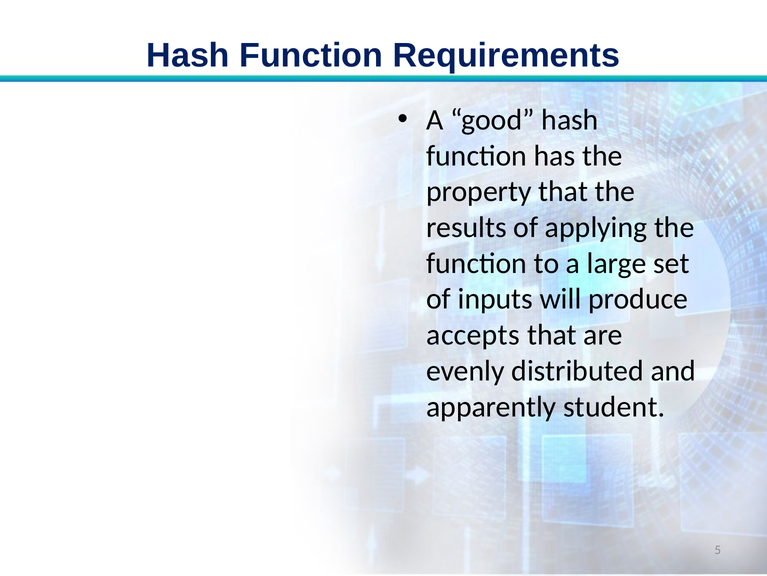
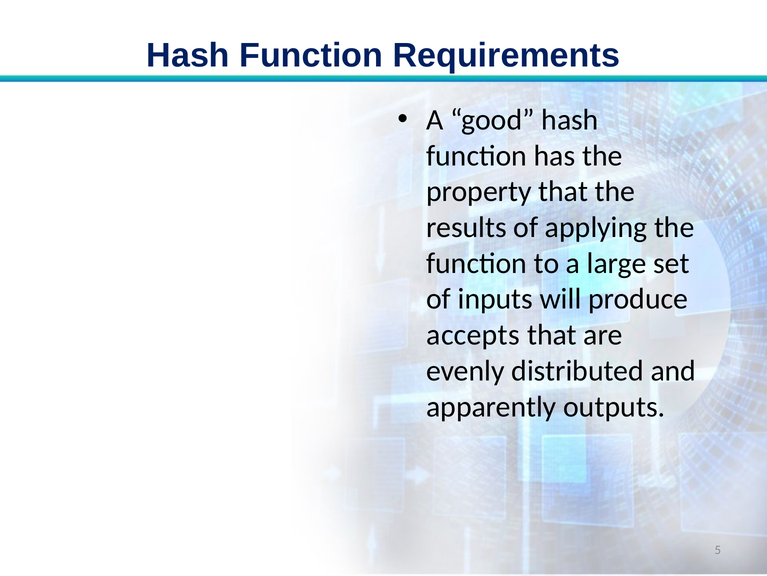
student: student -> outputs (614, 406)
